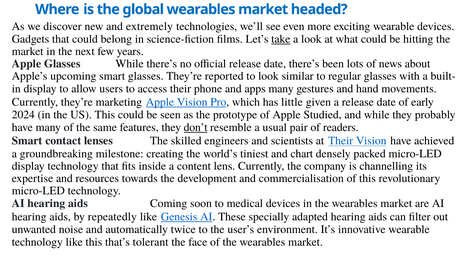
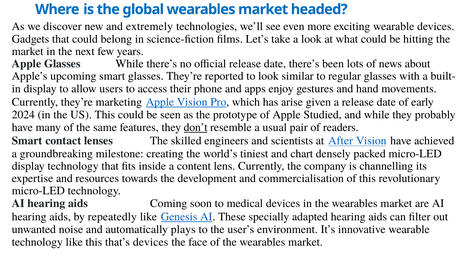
take underline: present -> none (281, 39)
apps many: many -> enjoy (281, 89)
little: little -> arise (292, 102)
at Their: Their -> After (341, 141)
twice: twice -> plays (183, 230)
that’s tolerant: tolerant -> devices (151, 242)
